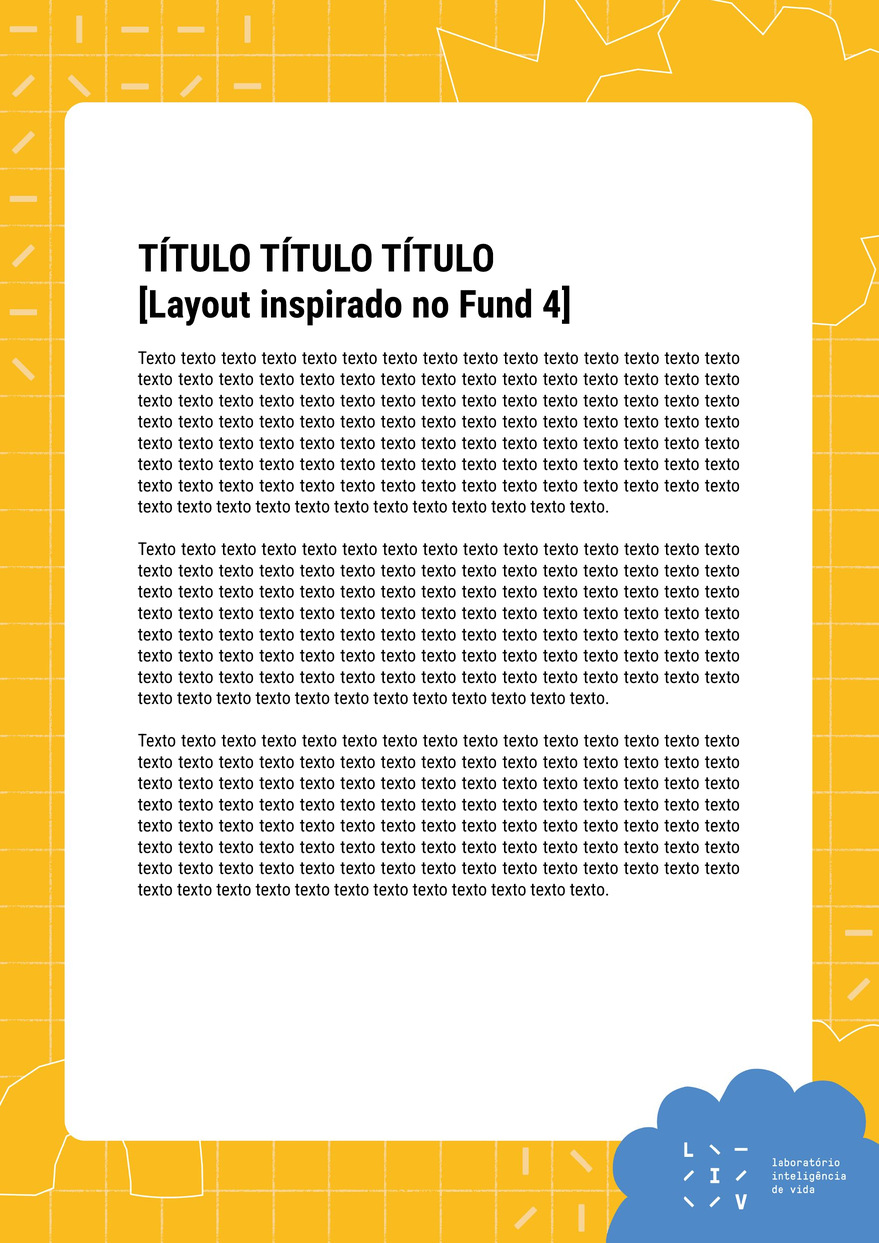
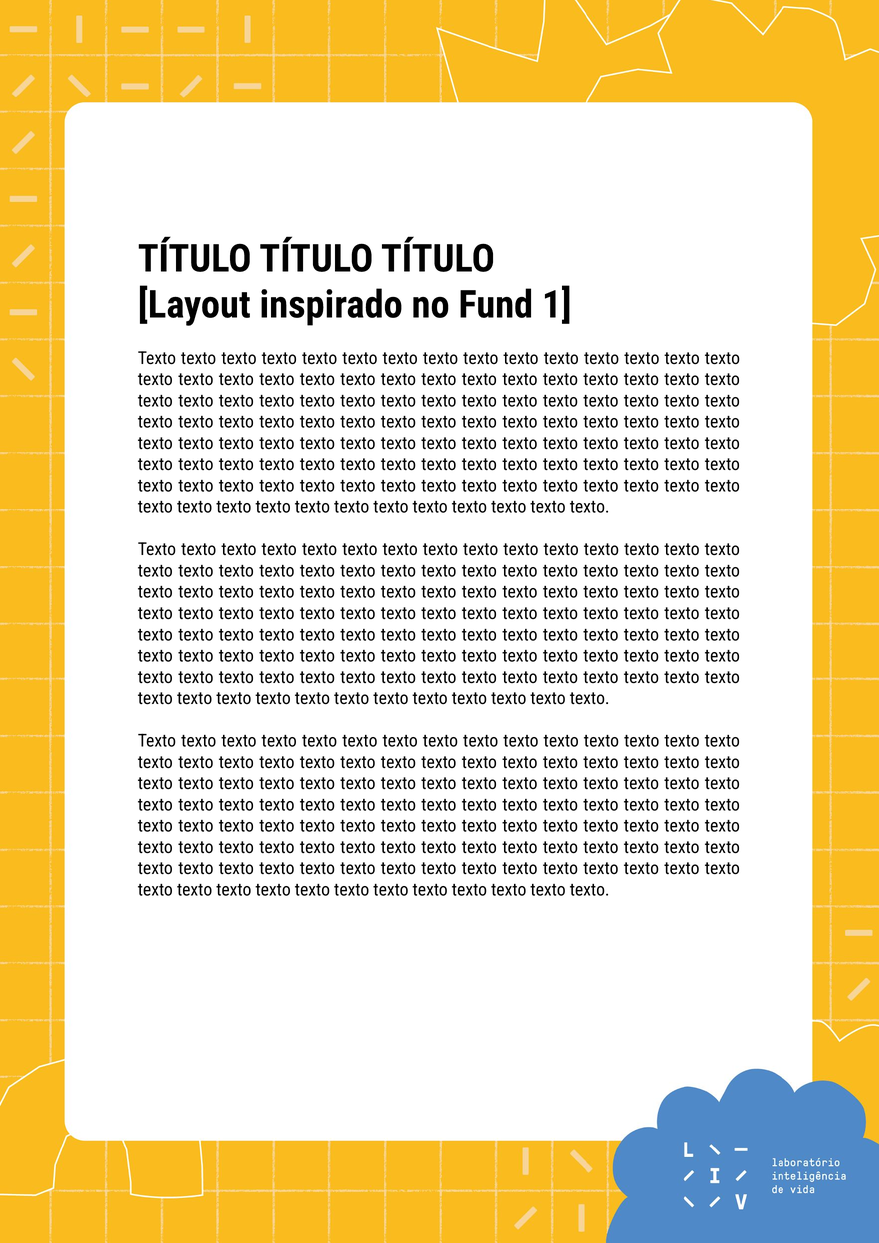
4: 4 -> 1 (557, 305)
